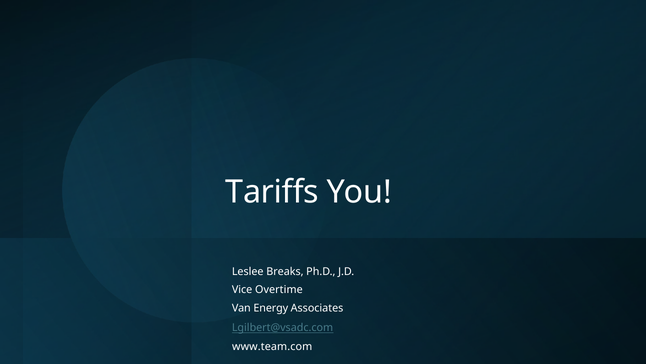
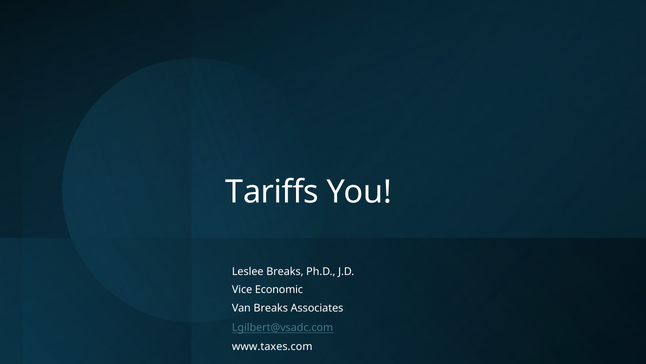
Overtime: Overtime -> Economic (279, 289)
Van Energy: Energy -> Breaks (271, 308)
www.team.com: www.team.com -> www.taxes.com (272, 346)
